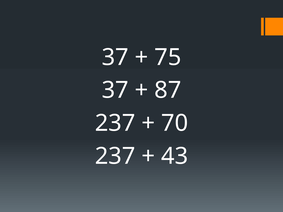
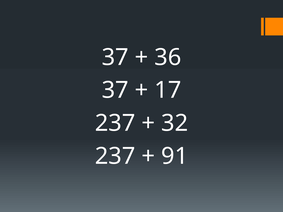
75: 75 -> 36 (168, 57)
87: 87 -> 17 (168, 90)
70: 70 -> 32 (175, 123)
43: 43 -> 91 (175, 156)
